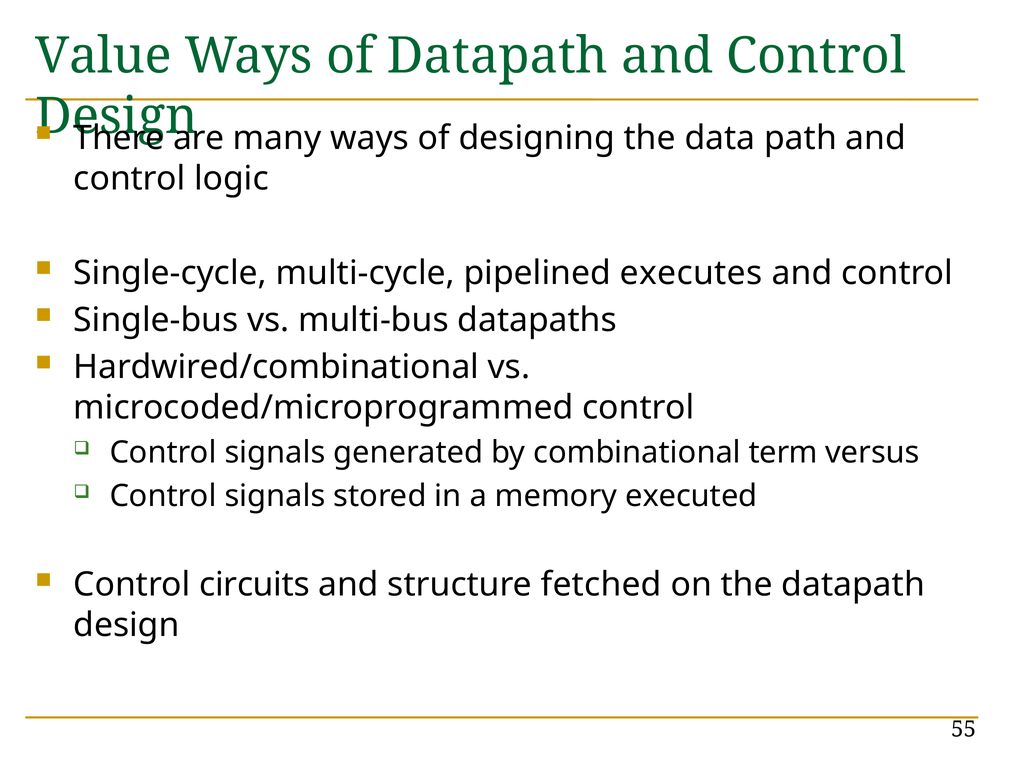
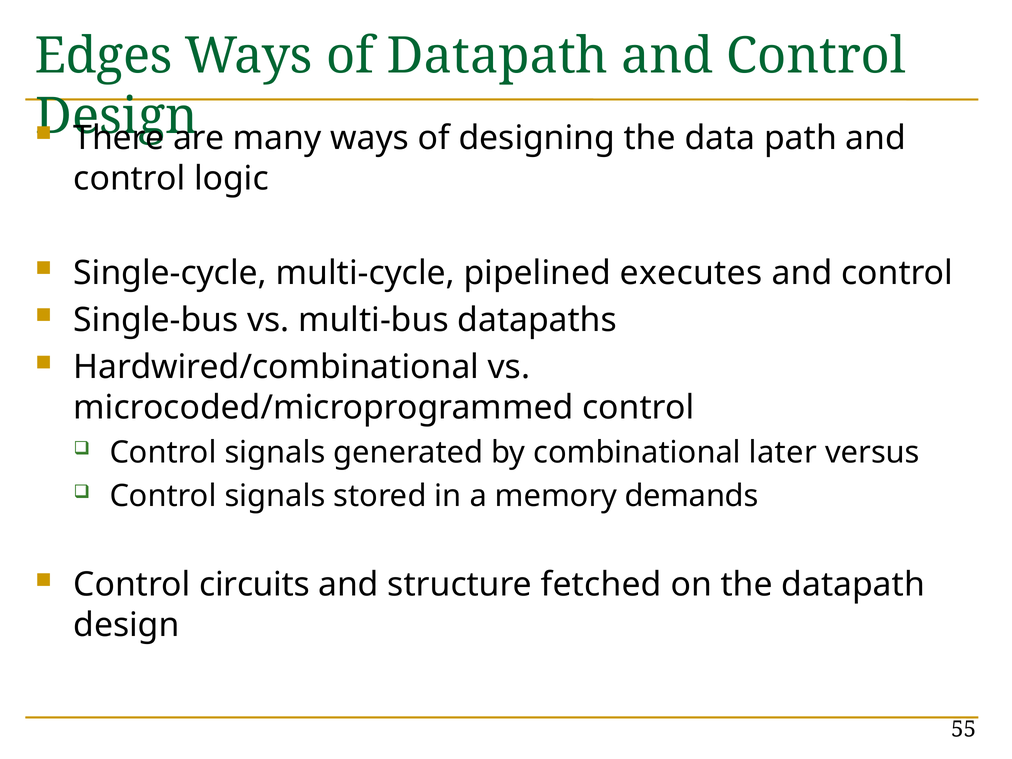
Value: Value -> Edges (104, 56)
term: term -> later (783, 453)
executed: executed -> demands (691, 496)
